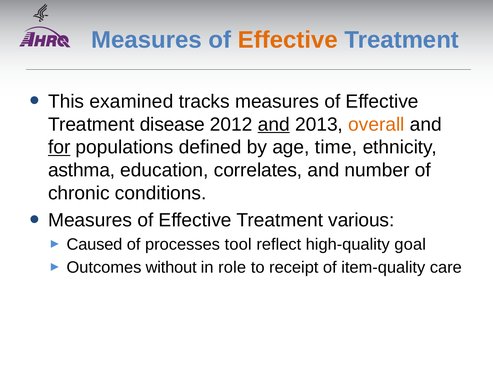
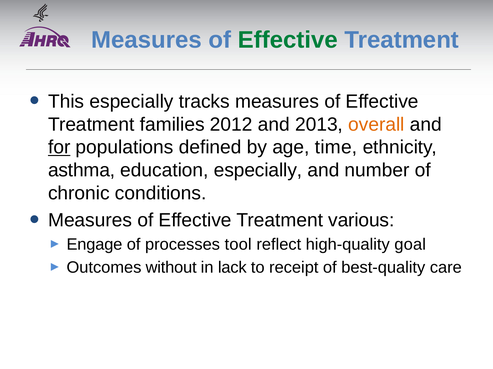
Effective colour: orange -> green (288, 40)
This examined: examined -> especially (131, 102)
disease: disease -> families (172, 125)
and underline: present -> none (274, 125)
education correlates: correlates -> especially (258, 171)
Caused: Caused -> Engage (94, 245)
role: role -> lack (232, 268)
item-quality: item-quality -> best-quality (383, 268)
